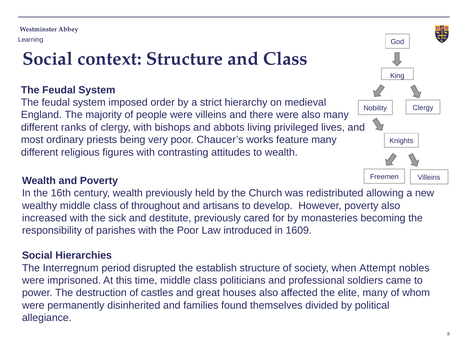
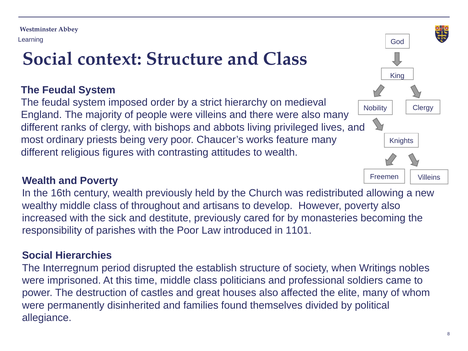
1609: 1609 -> 1101 (299, 231)
Attempt: Attempt -> Writings (378, 268)
